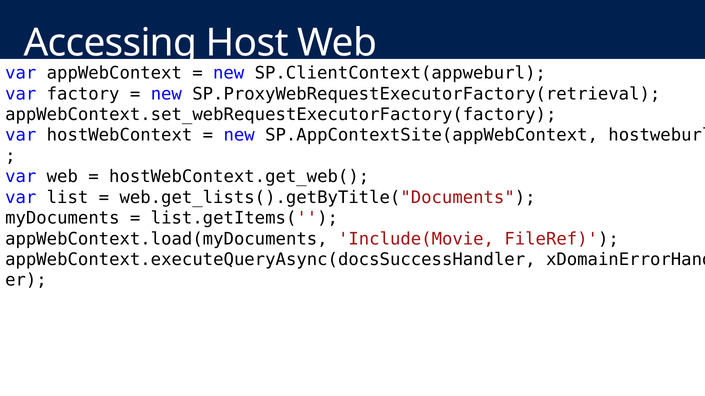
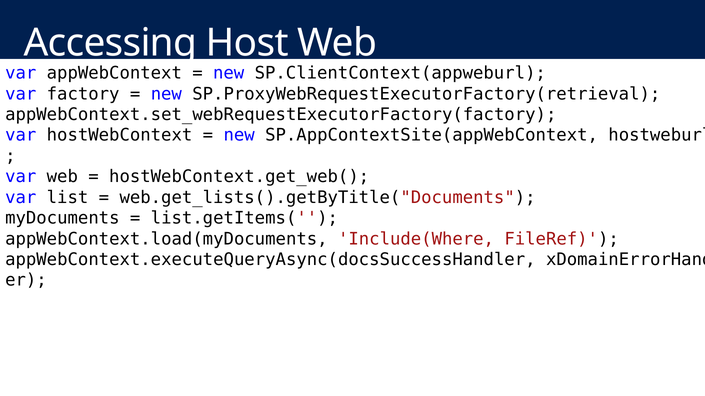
Include(Movie: Include(Movie -> Include(Where (416, 239)
